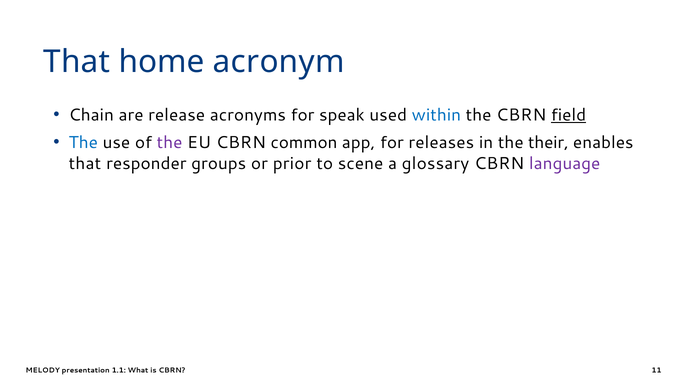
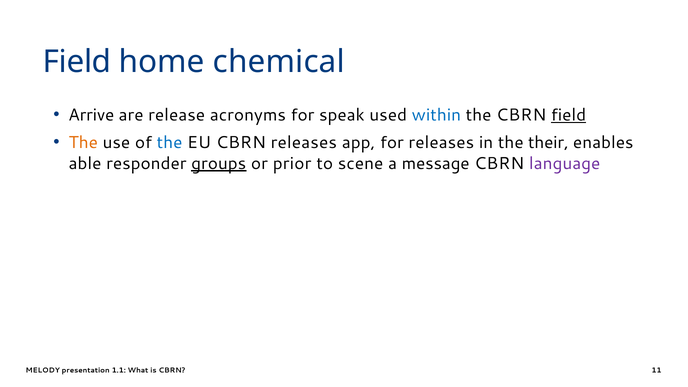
That: That -> Field (77, 62)
acronym: acronym -> chemical (279, 62)
Chain: Chain -> Arrive (91, 115)
The colour: blue -> orange (83, 143)
the colour: purple -> blue (170, 143)
CBRN common: common -> releases (304, 143)
that: that -> able (85, 163)
groups underline: none -> present (219, 163)
glossary: glossary -> message (436, 163)
